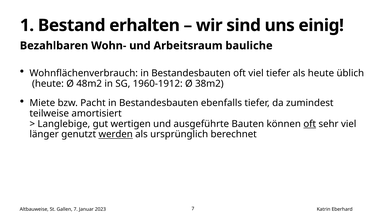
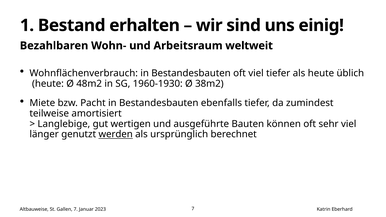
bauliche: bauliche -> weltweit (249, 46)
1960-1912: 1960-1912 -> 1960-1930 (158, 84)
oft underline: present -> none (310, 124)
